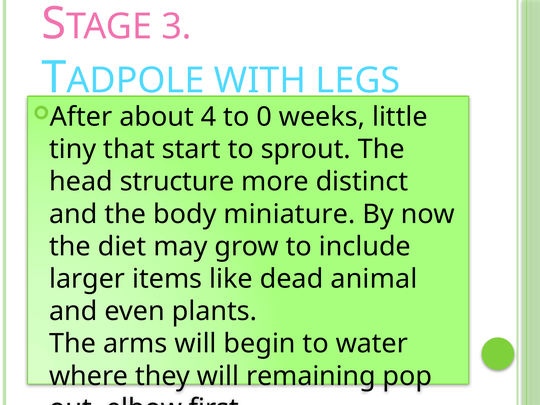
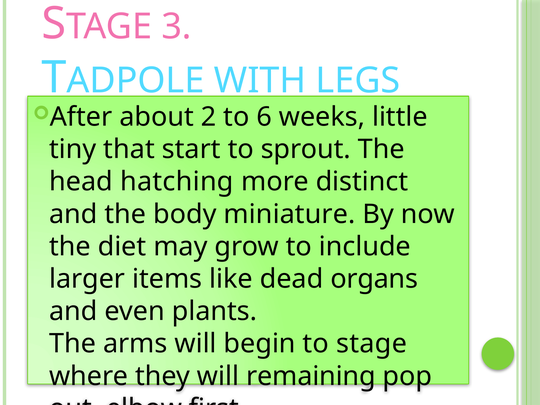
4: 4 -> 2 (209, 117)
0: 0 -> 6 (264, 117)
structure: structure -> hatching (177, 182)
animal: animal -> organs (374, 279)
water: water -> stage (372, 344)
